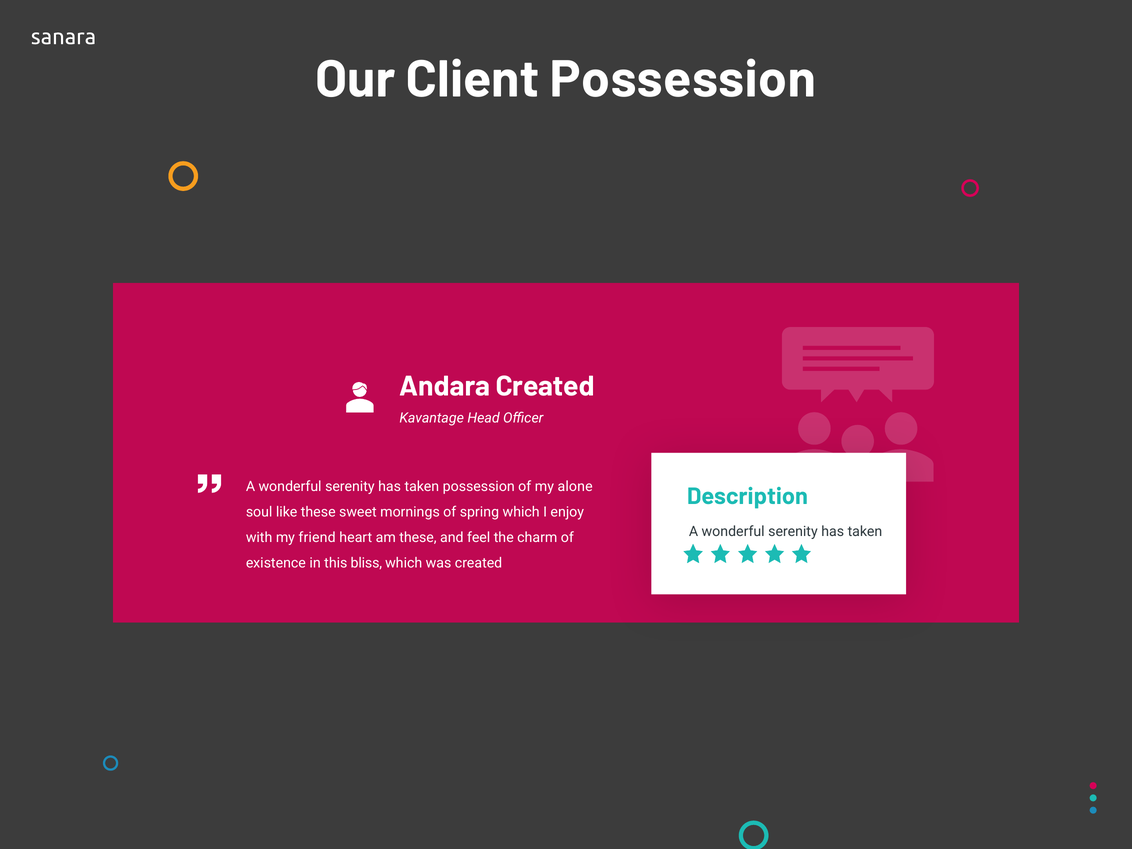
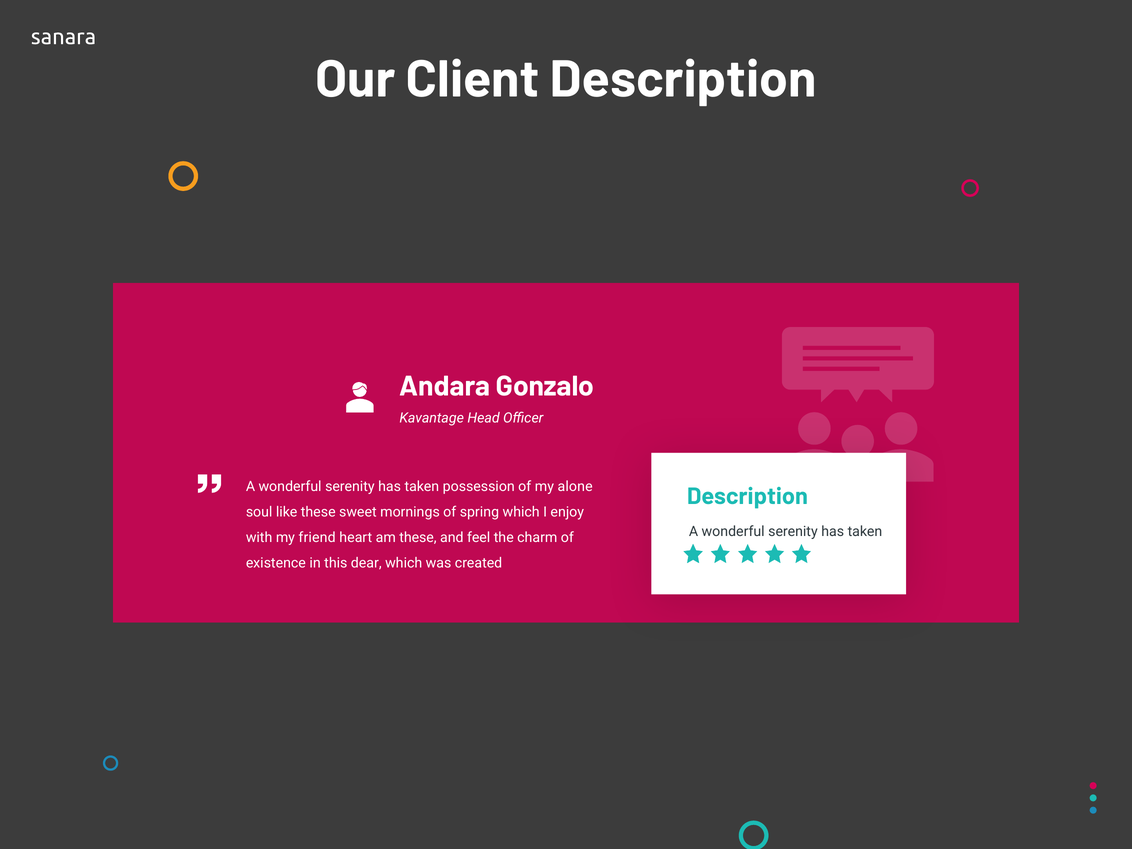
Client Possession: Possession -> Description (683, 79)
Andara Created: Created -> Gonzalo (545, 387)
bliss: bliss -> dear (366, 563)
